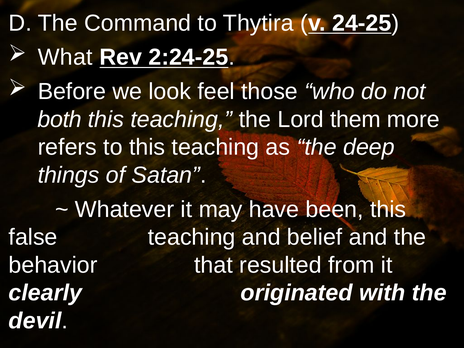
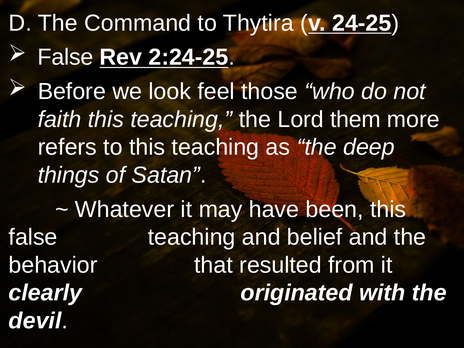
What: What -> False (65, 57)
both: both -> faith (60, 119)
